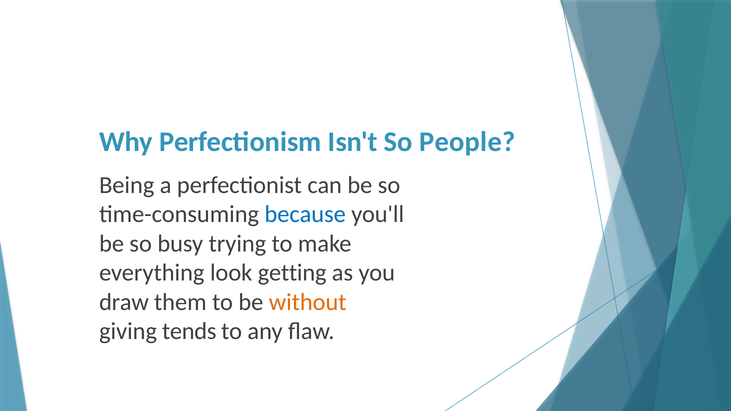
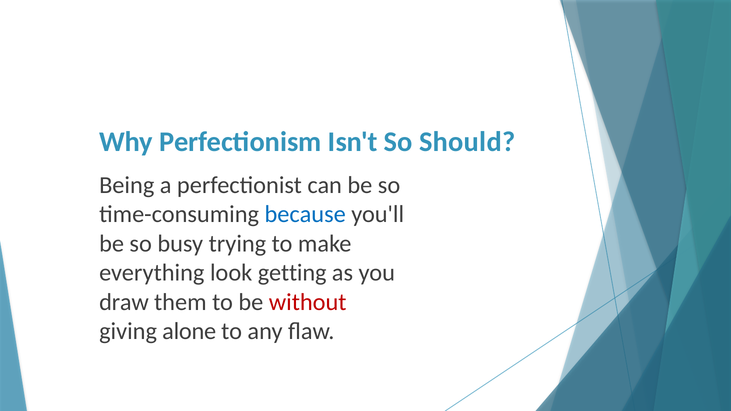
People: People -> Should (467, 142)
without colour: orange -> red (308, 302)
tends: tends -> alone (189, 331)
